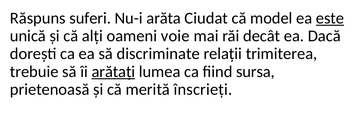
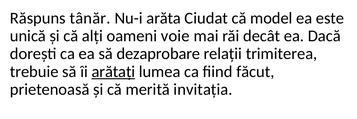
suferi: suferi -> tânăr (90, 18)
este underline: present -> none (330, 18)
discriminate: discriminate -> dezaprobare (158, 54)
sursa: sursa -> făcut (255, 72)
înscrieți: înscrieți -> invitația (203, 89)
